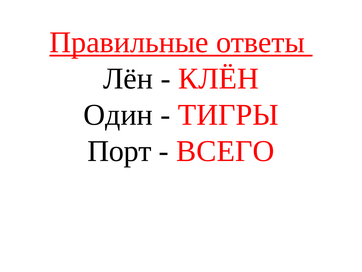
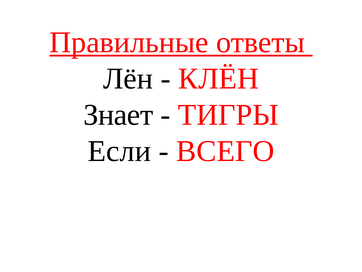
Один: Один -> Знает (118, 115)
Порт: Порт -> Если (119, 151)
